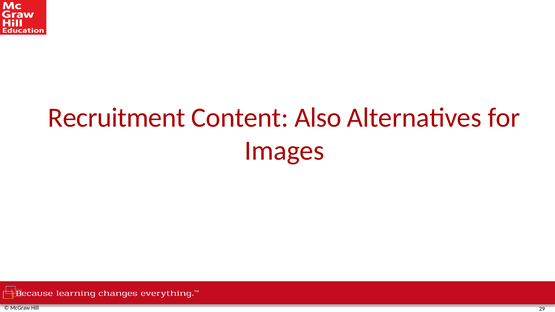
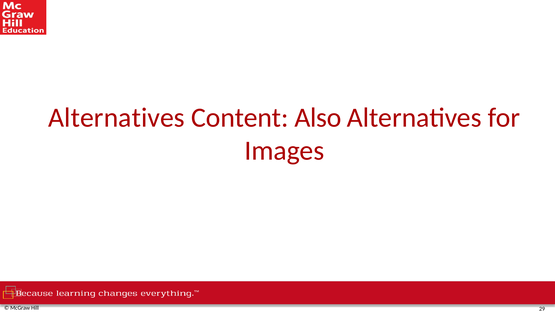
Recruitment: Recruitment -> Alternatives (116, 118)
